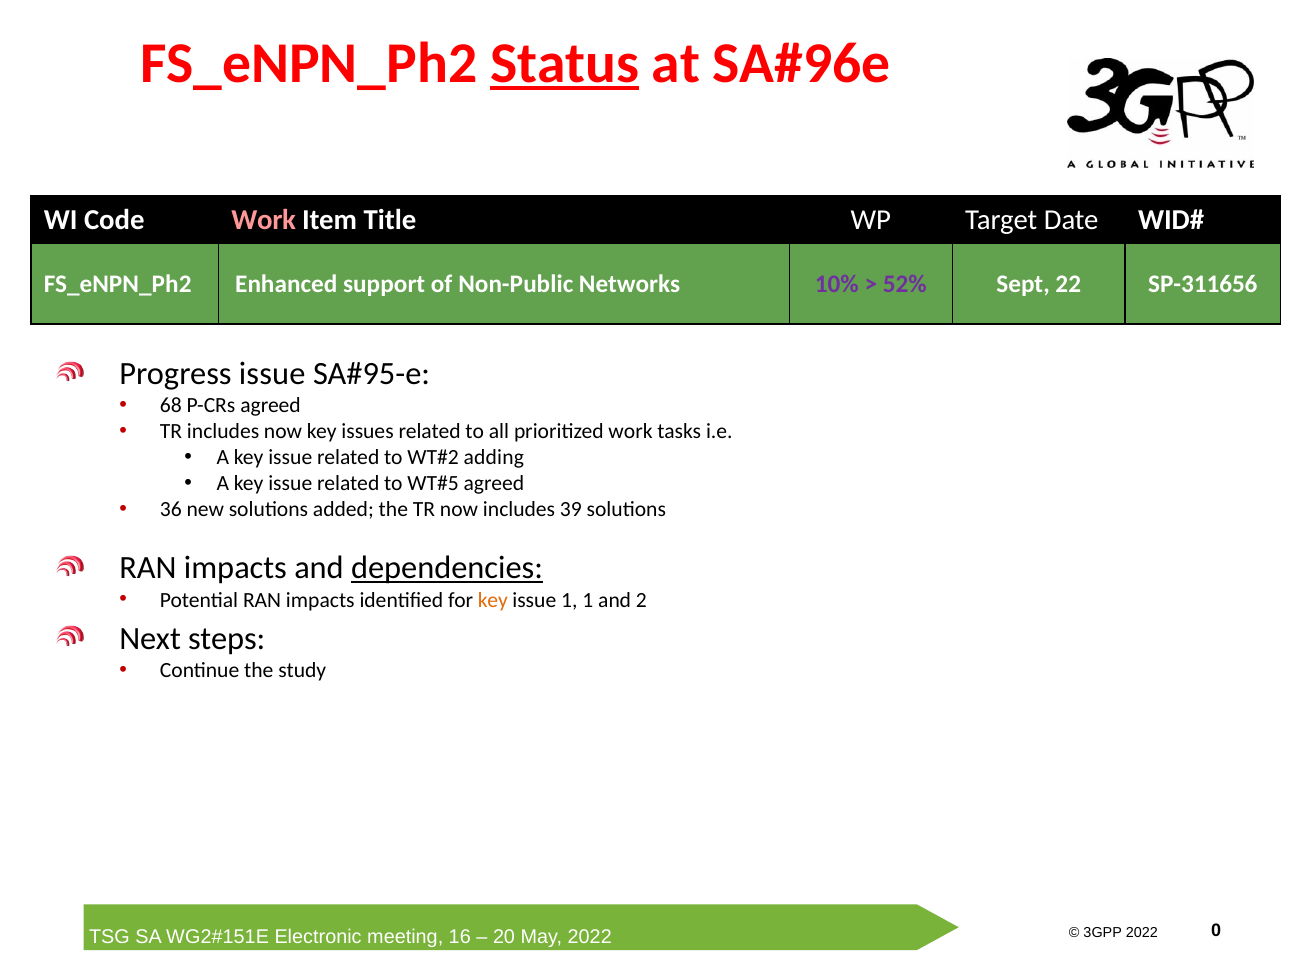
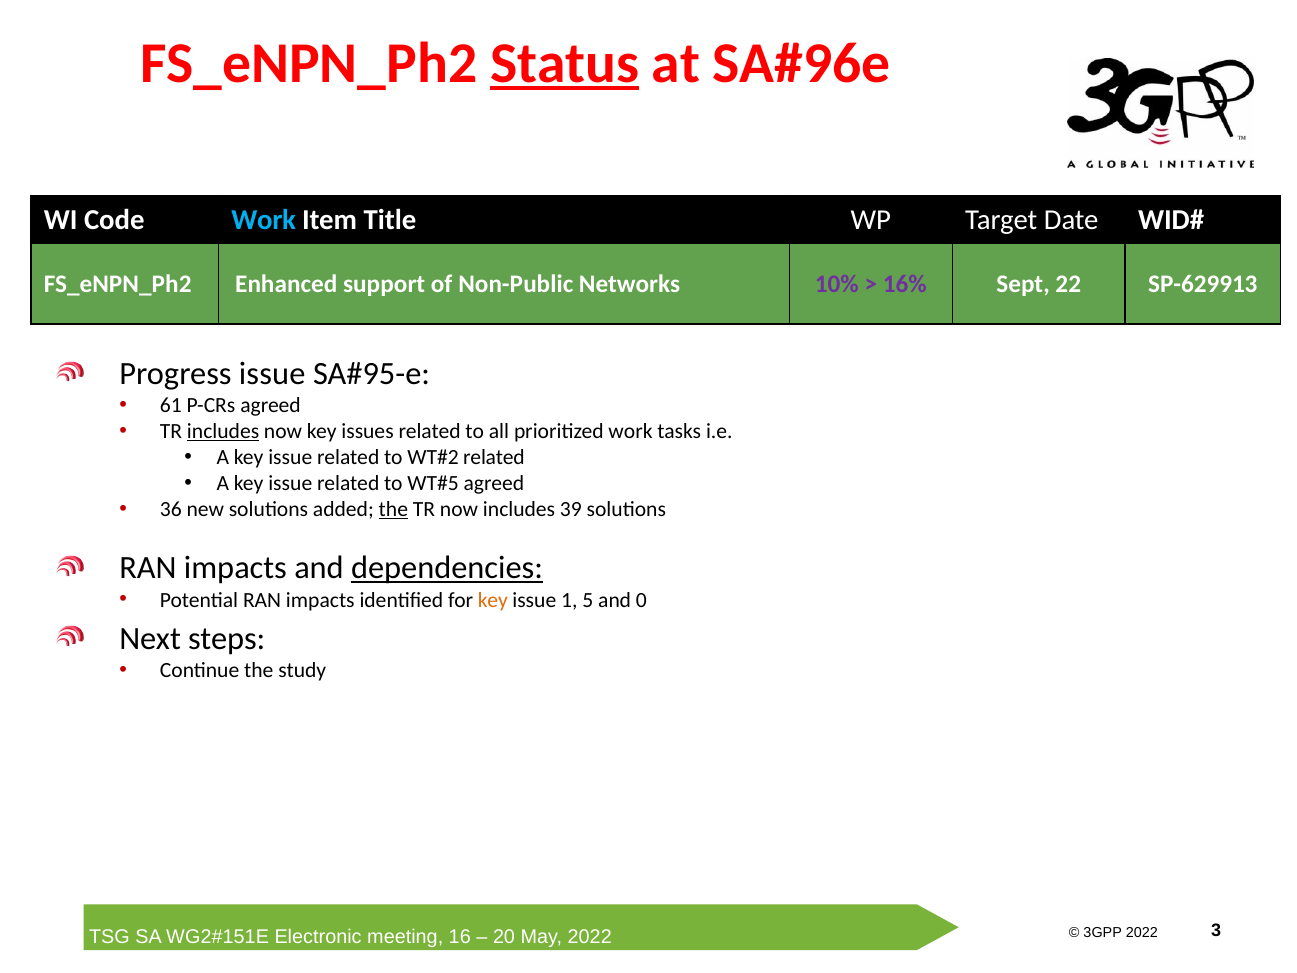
Work colour: pink -> light blue (264, 220)
52%: 52% -> 16% (905, 284)
SP-311656: SP-311656 -> SP-629913 (1203, 284)
68: 68 -> 61 (171, 405)
includes underline: none -> present (223, 431)
adding: adding -> related (494, 457)
the underline: none -> present (393, 509)
1 1: 1 -> 5 (588, 600)
2: 2 -> 0 (641, 600)
0: 0 -> 3 (1216, 930)
